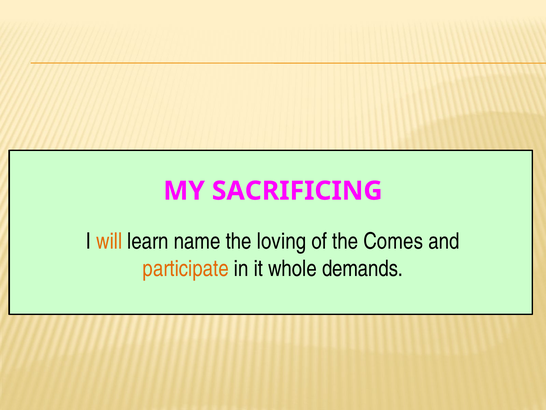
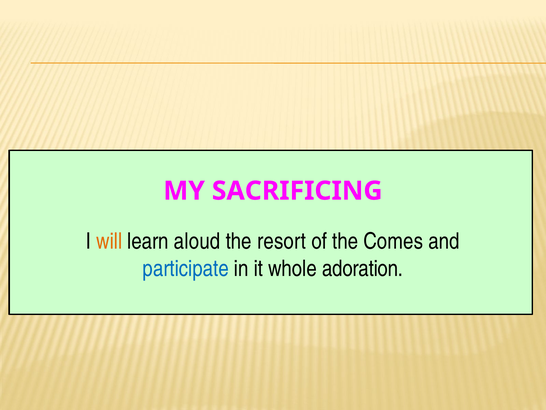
name: name -> aloud (197, 241)
loving: loving -> resort (281, 241)
participate colour: orange -> blue (186, 268)
demands: demands -> adoration (363, 268)
